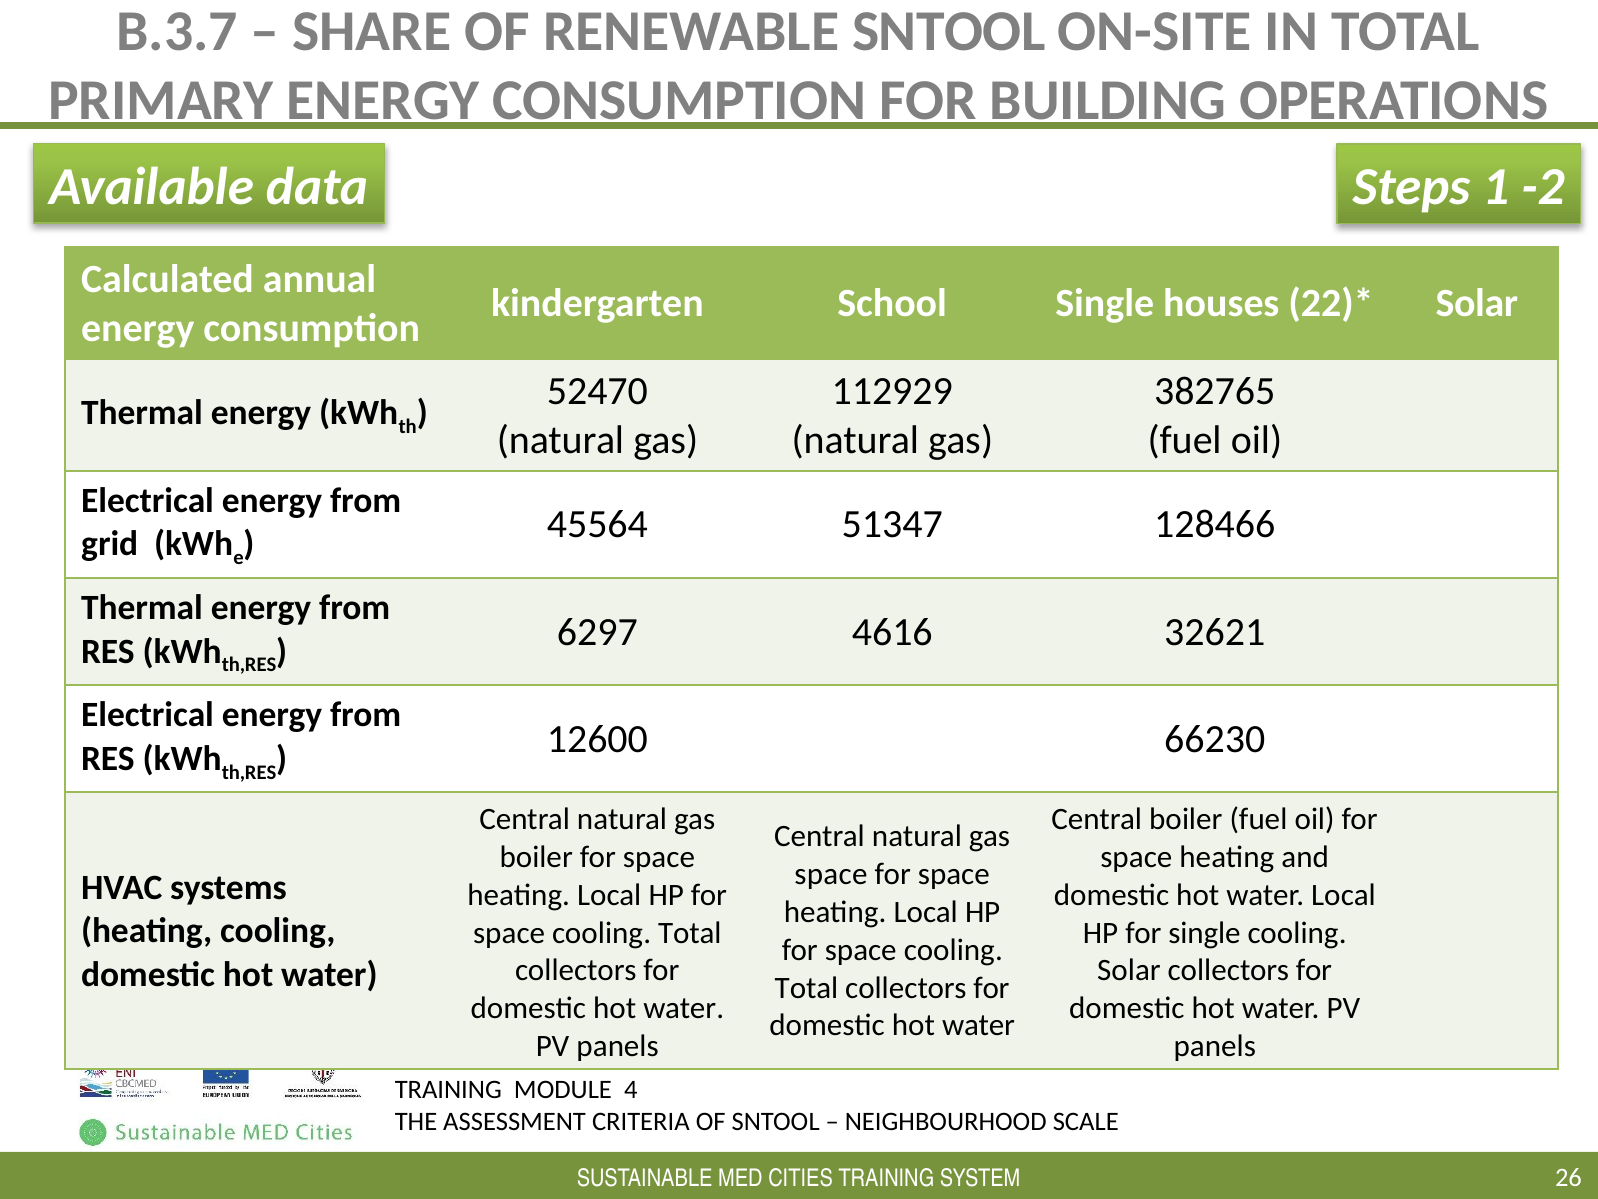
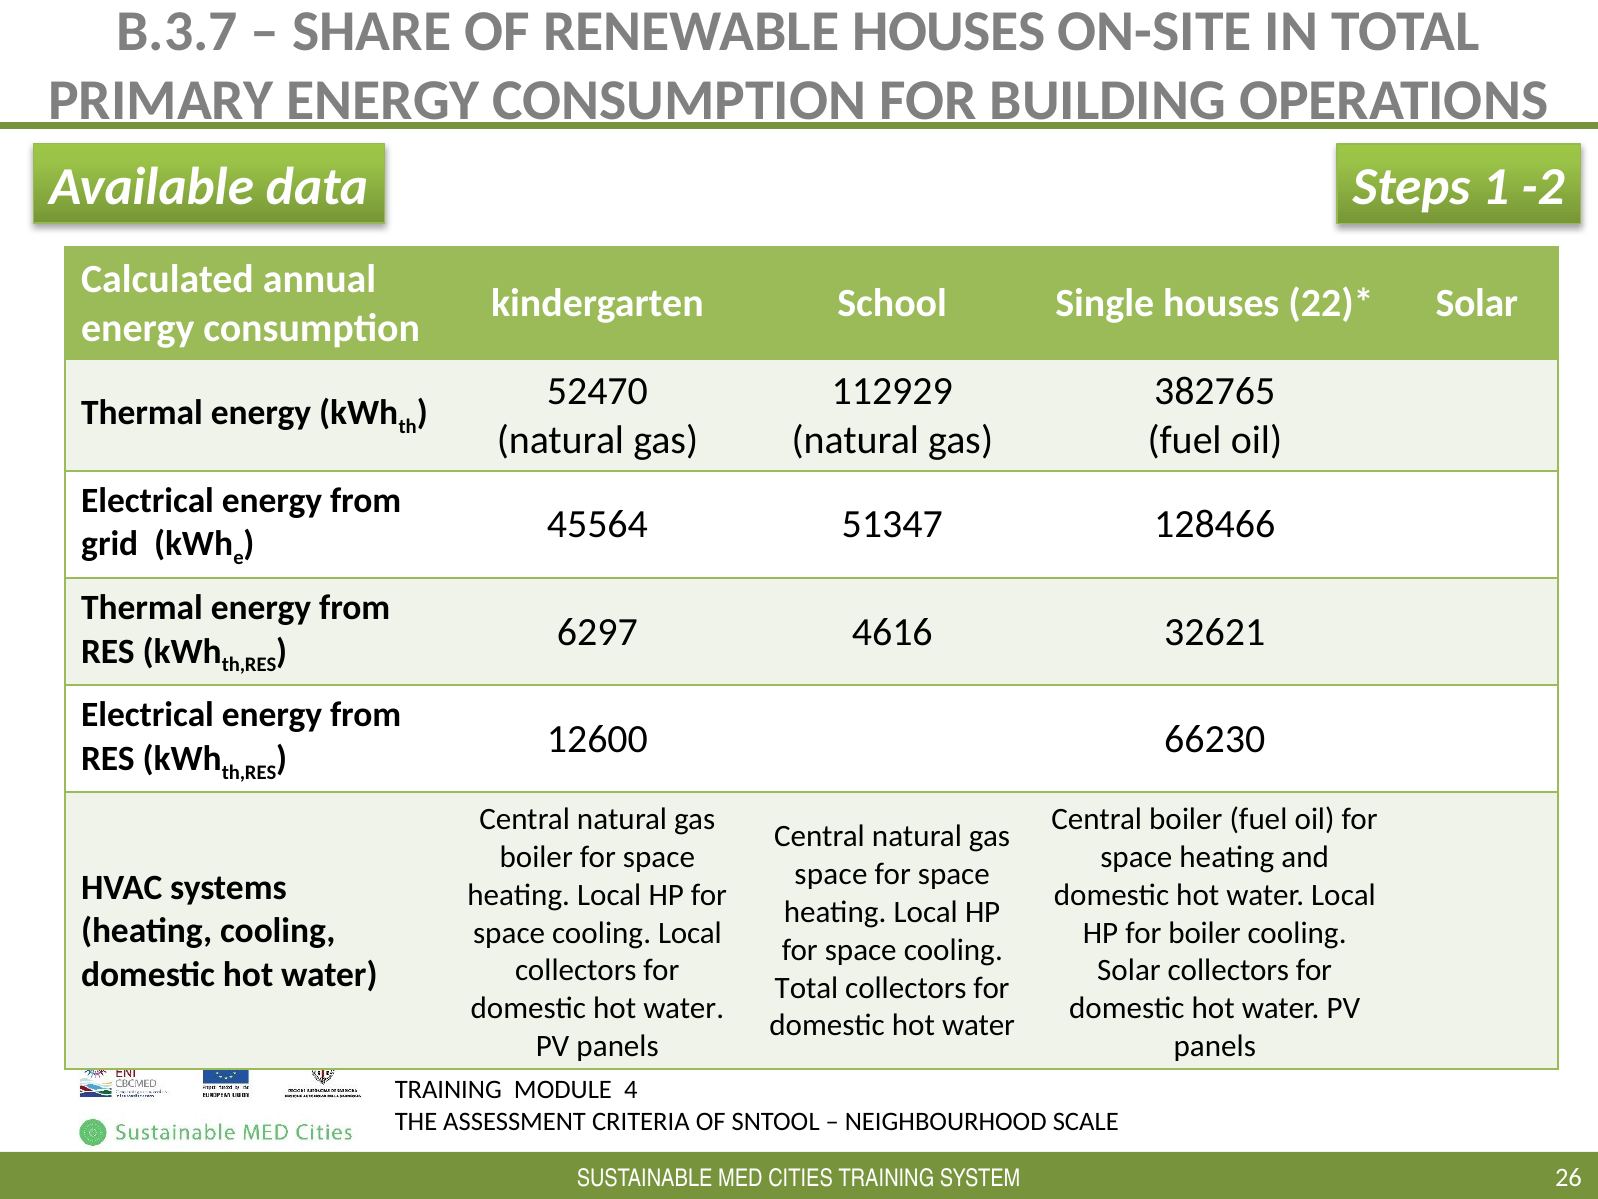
RENEWABLE SNTOOL: SNTOOL -> HOUSES (949, 31)
Total: Total -> Local (690, 932)
HP for single: single -> boiler (1205, 932)
